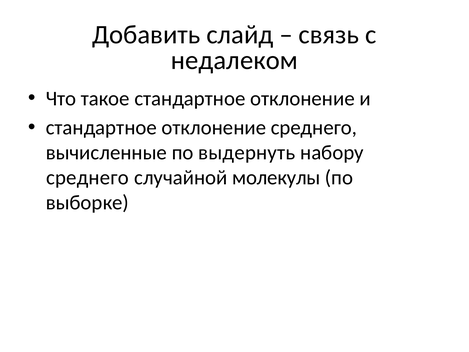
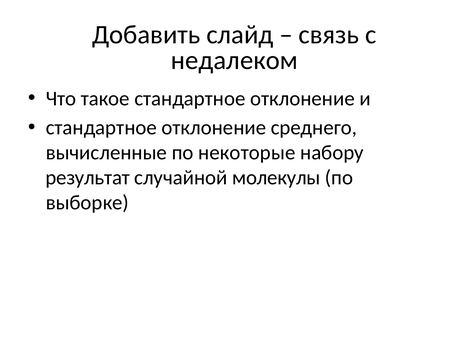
выдернуть: выдернуть -> некоторые (247, 153)
среднего: среднего -> результат (88, 178)
